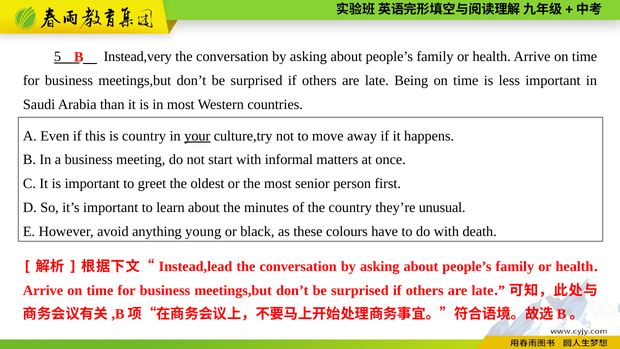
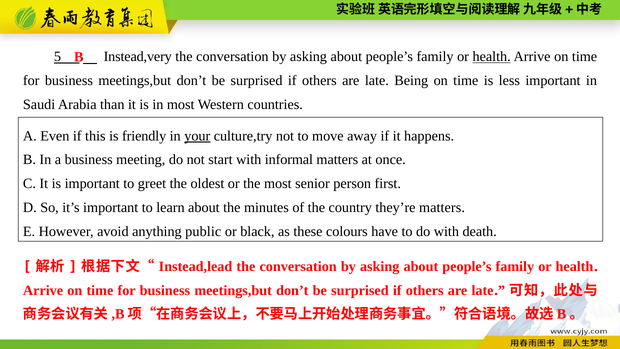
health underline: none -> present (492, 57)
is country: country -> friendly (144, 136)
they’re unusual: unusual -> matters (442, 207)
young: young -> public (203, 231)
